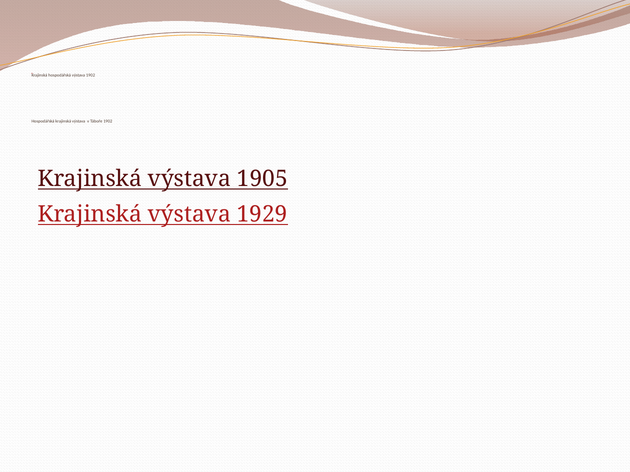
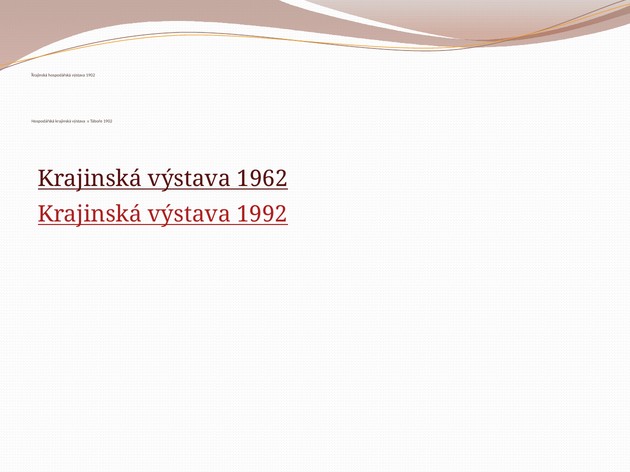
1905: 1905 -> 1962 (262, 179)
1929: 1929 -> 1992 (262, 215)
